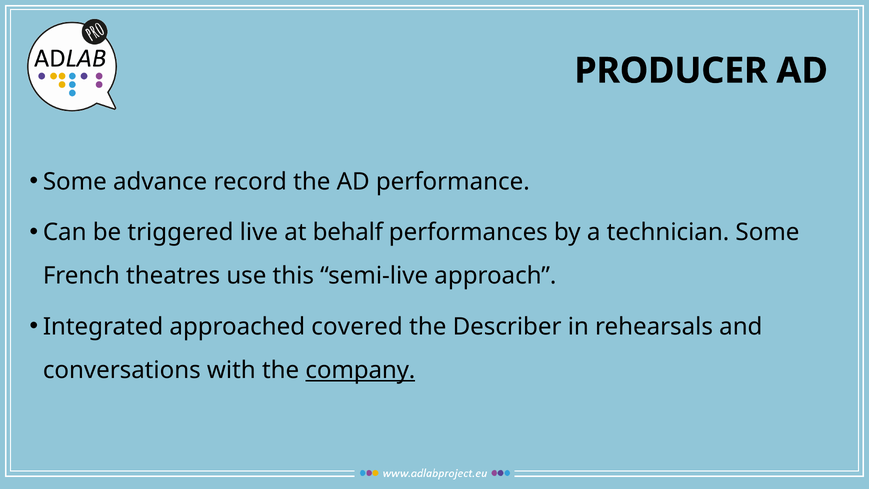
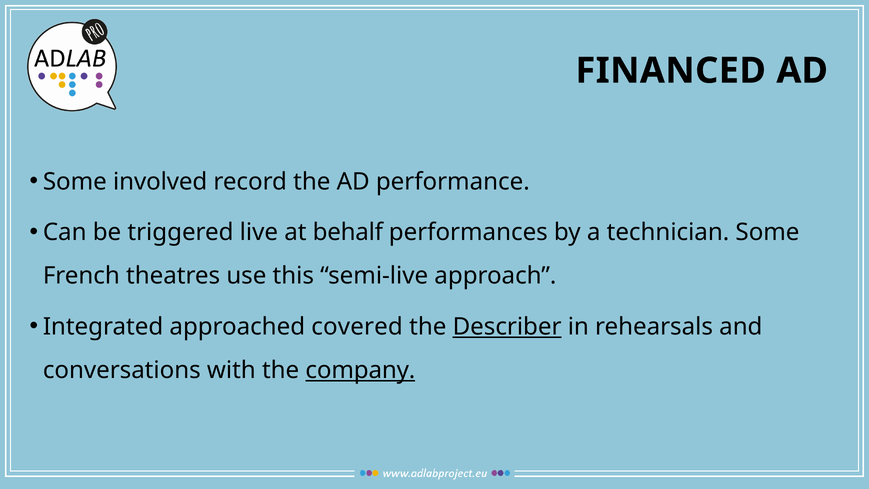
PRODUCER: PRODUCER -> FINANCED (671, 71)
advance: advance -> involved (160, 182)
Describer underline: none -> present (507, 327)
